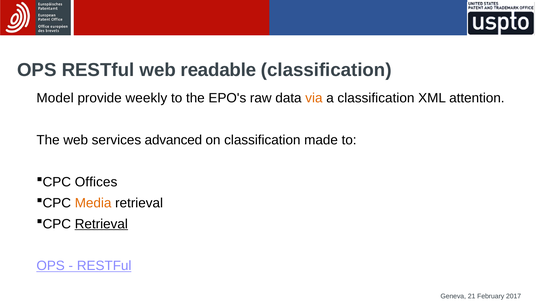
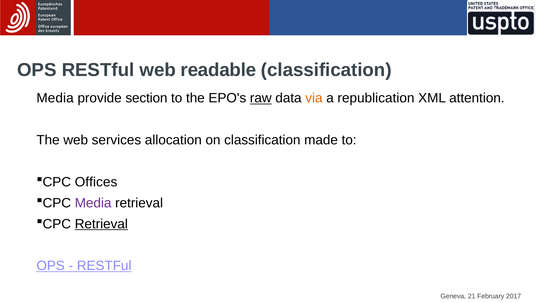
Model: Model -> Media (55, 98)
weekly: weekly -> section (146, 98)
raw underline: none -> present (261, 98)
a classification: classification -> republication (376, 98)
advanced: advanced -> allocation (173, 140)
Media colour: orange -> purple (93, 203)
